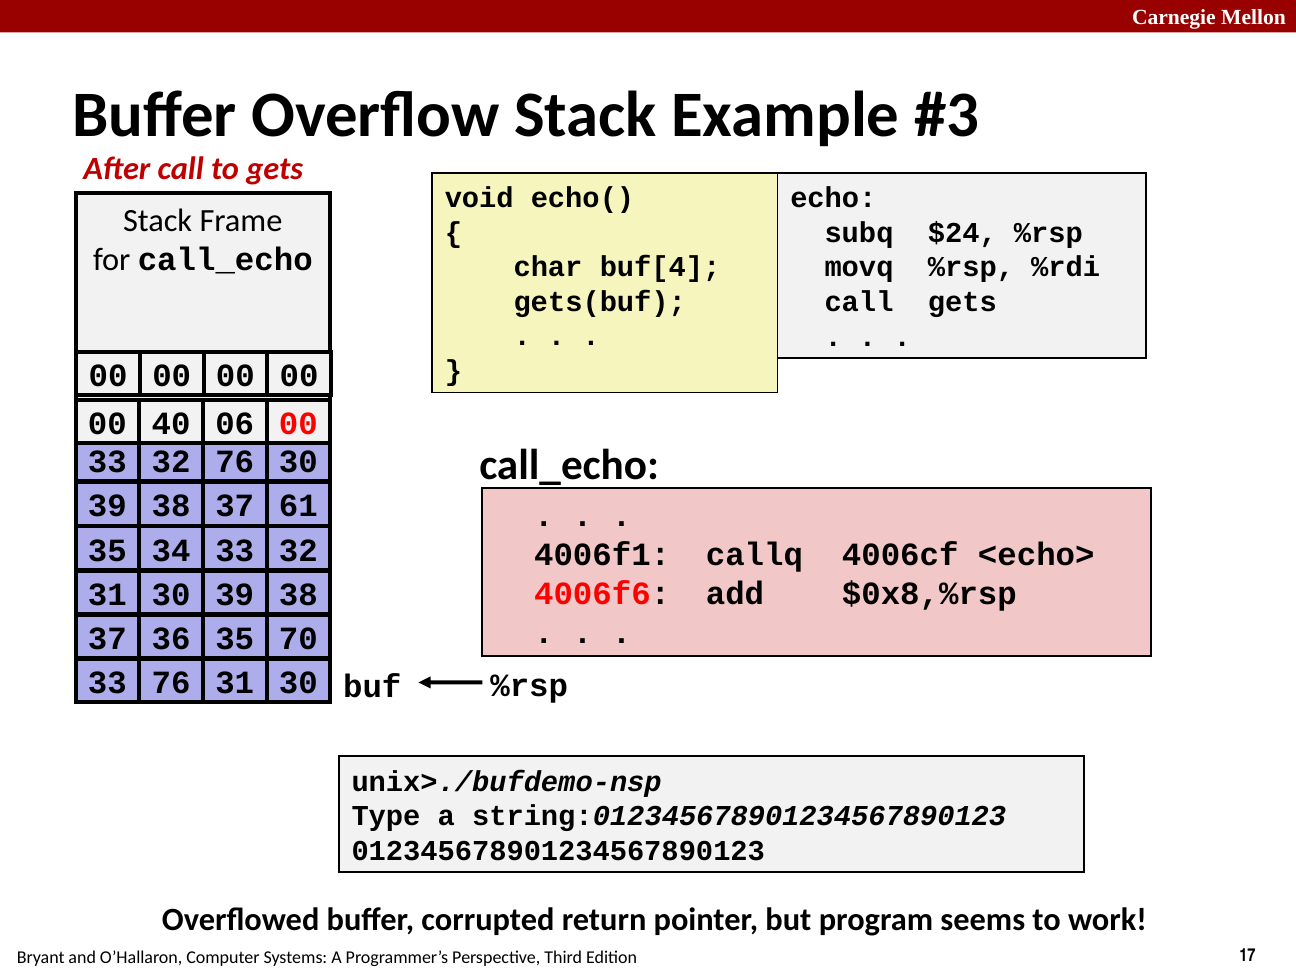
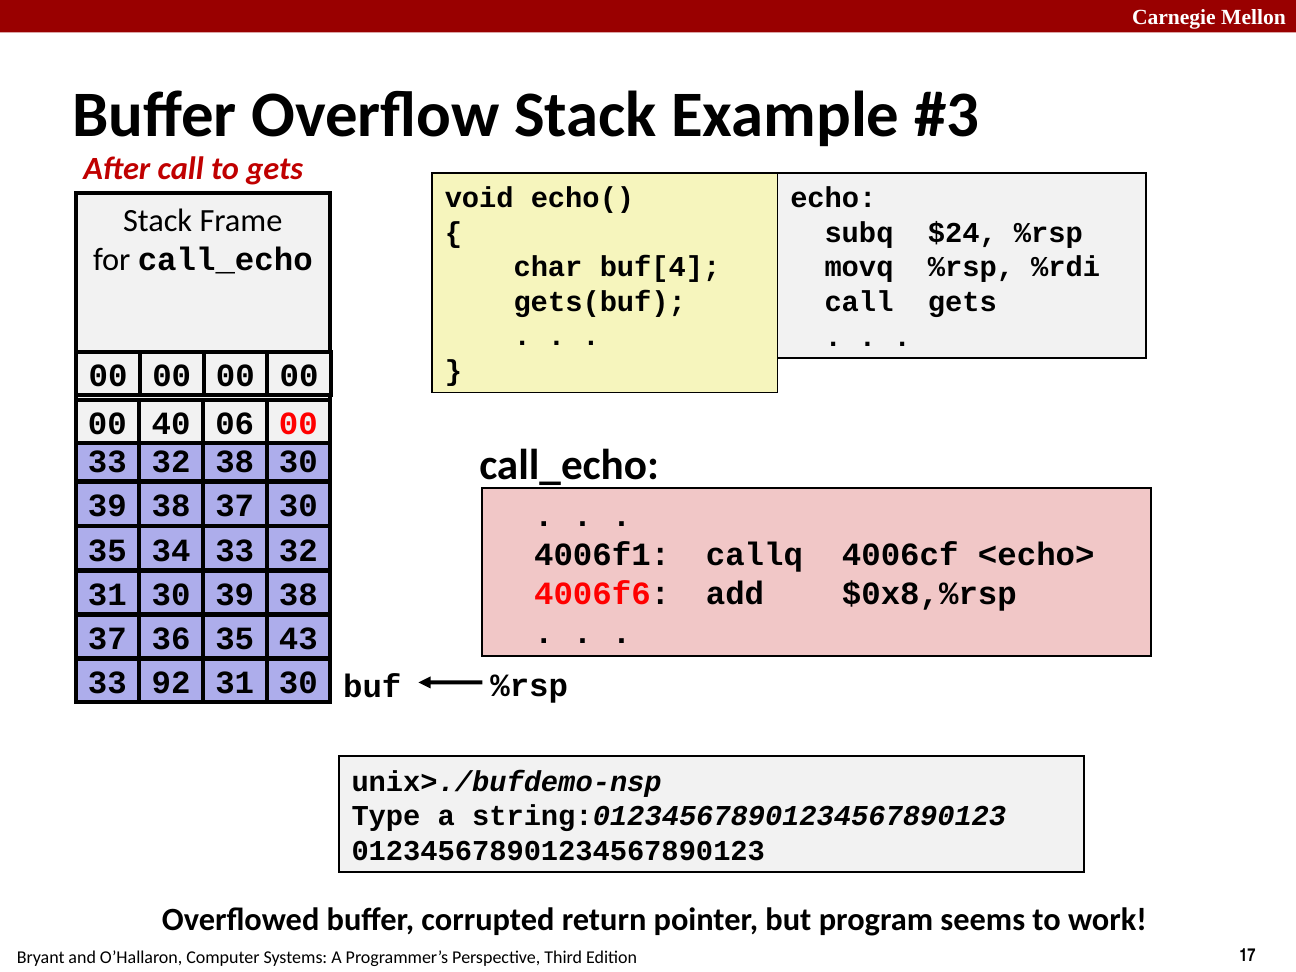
32 76: 76 -> 38 (235, 462)
37 61: 61 -> 30 (298, 506)
70: 70 -> 43 (298, 639)
33 76: 76 -> 92 (171, 683)
